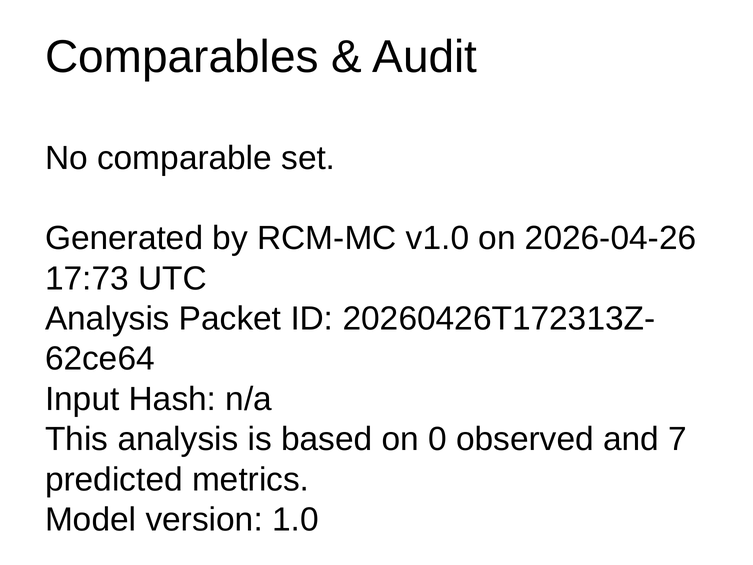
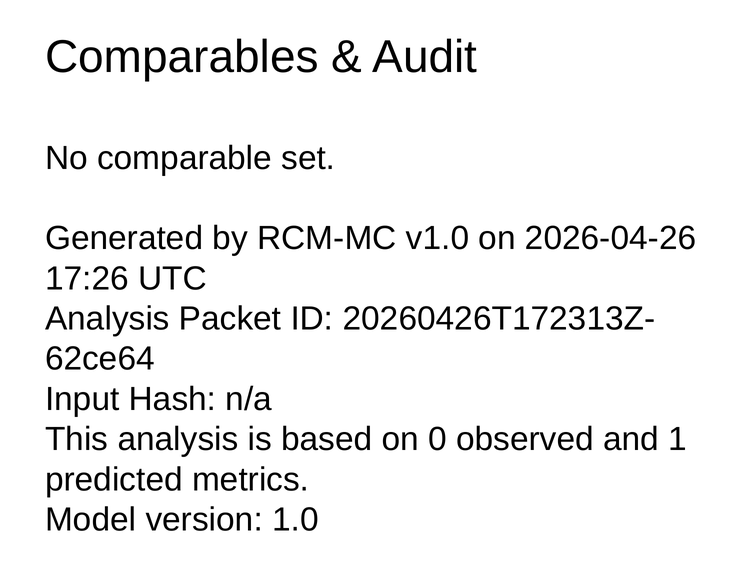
17:73: 17:73 -> 17:26 (87, 278)
7: 7 -> 1 (678, 439)
